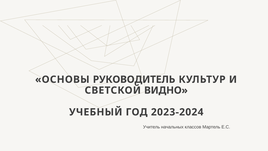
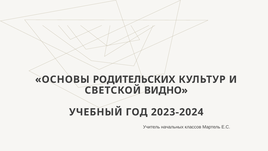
РУКОВОДИТЕЛЬ: РУКОВОДИТЕЛЬ -> РОДИТЕЛЬСКИХ (134, 79)
